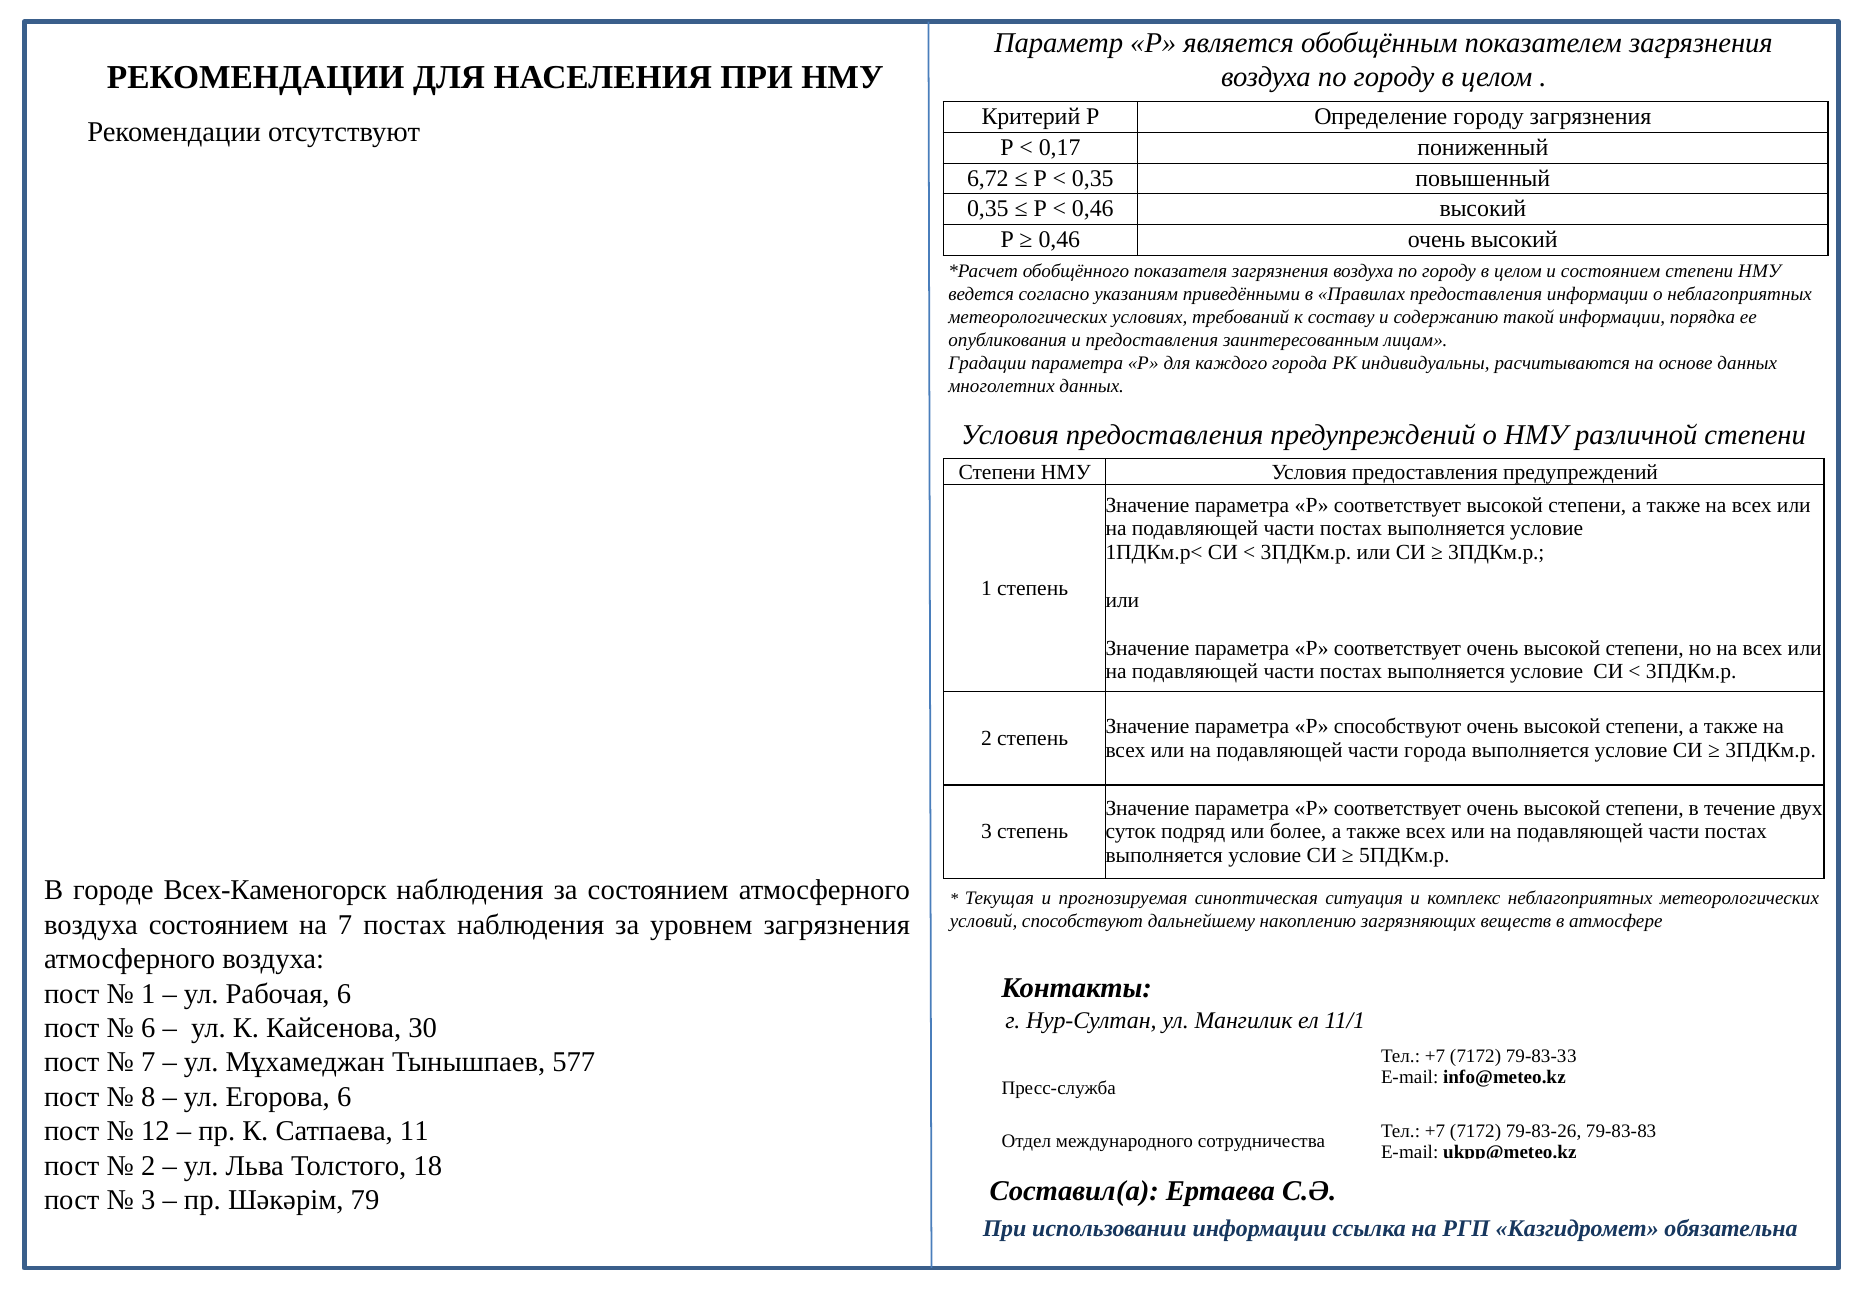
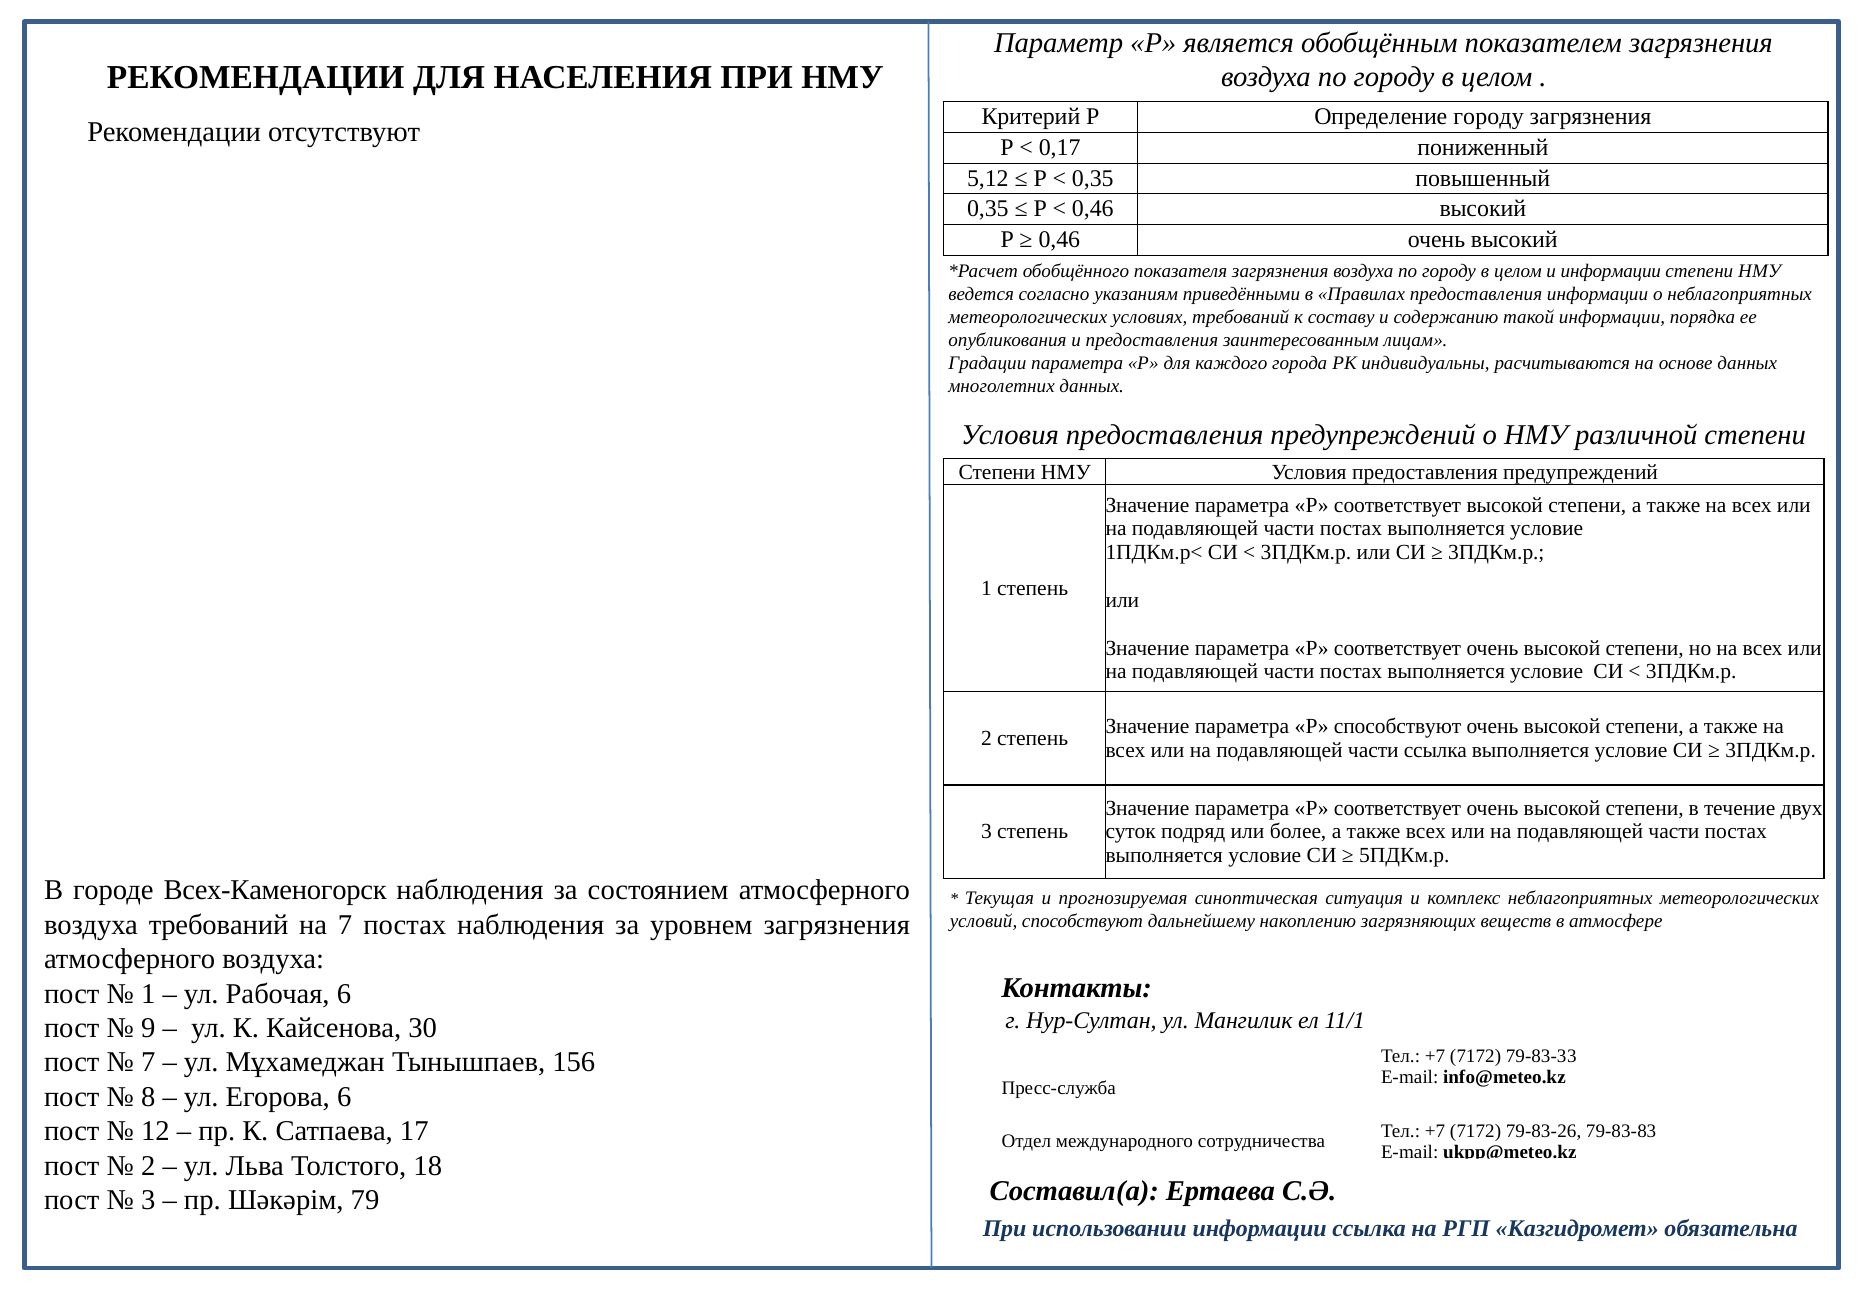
6,72: 6,72 -> 5,12 (988, 178)
и состоянием: состоянием -> информации (1611, 271)
части города: города -> ссылка (1435, 750)
воздуха состоянием: состоянием -> требований (219, 925)
6: 6 -> 9 (148, 1028)
577: 577 -> 156 (574, 1062)
11: 11 -> 17 (414, 1131)
